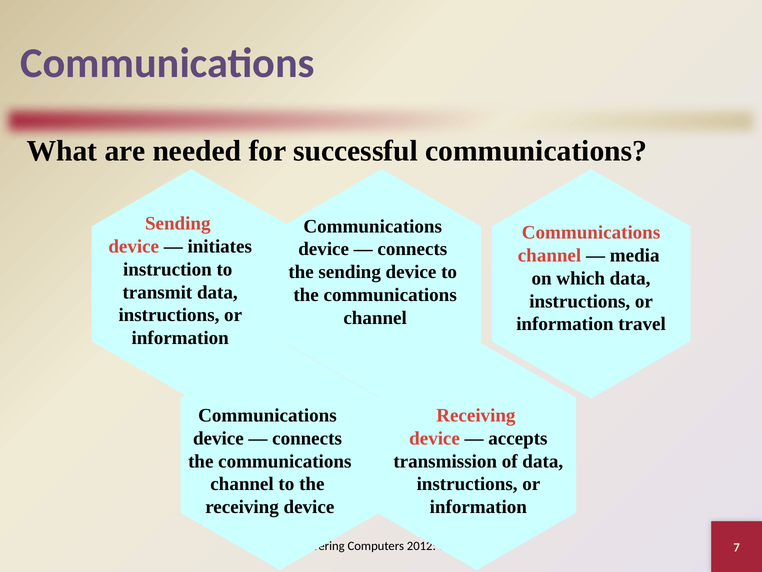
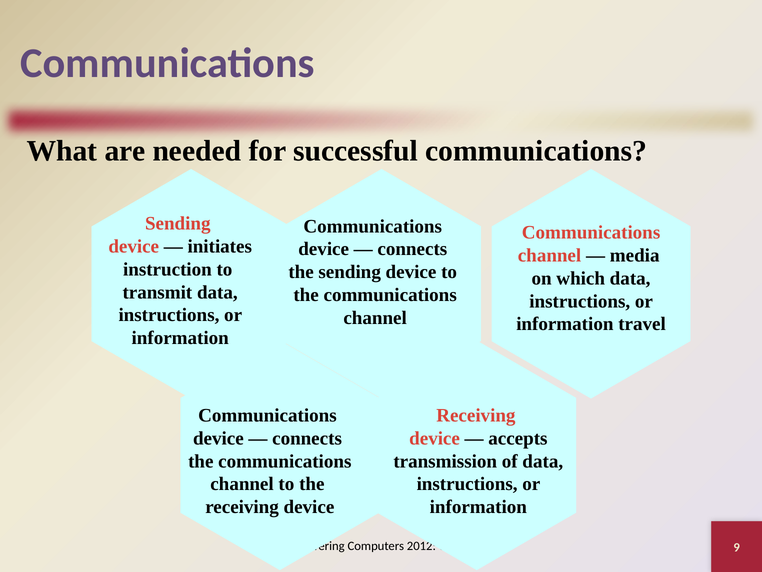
7: 7 -> 9 (737, 547)
